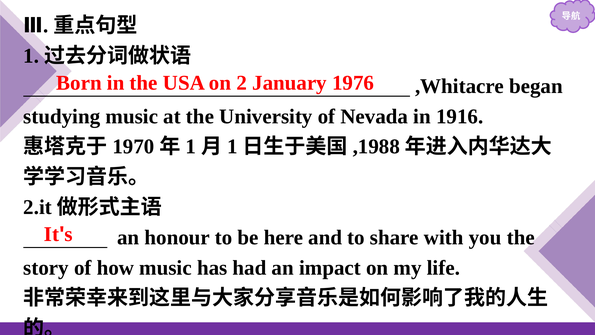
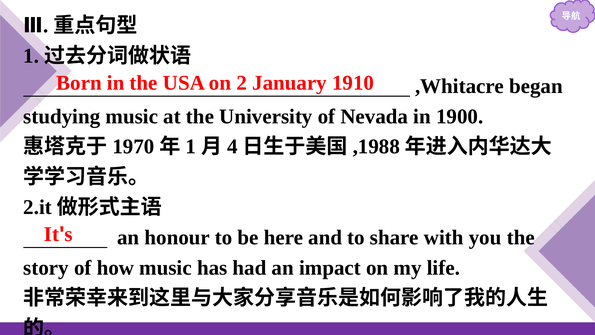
1976: 1976 -> 1910 (353, 83)
1916: 1916 -> 1900 (460, 116)
1: 1 -> 4 (232, 147)
